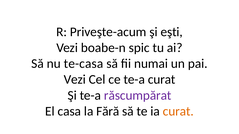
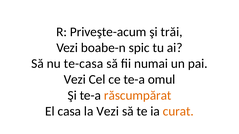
eşti: eşti -> trăi (172, 32)
te-a curat: curat -> omul (162, 80)
răscumpărat colour: purple -> orange (138, 96)
la Fără: Fără -> Vezi (108, 112)
